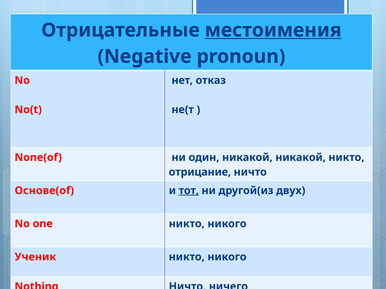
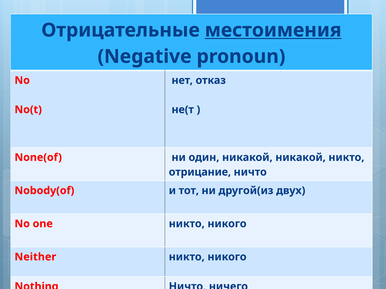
Основе(of: Основе(of -> Nobody(of (44, 191)
тот underline: present -> none (189, 191)
Ученик: Ученик -> Neither (35, 257)
